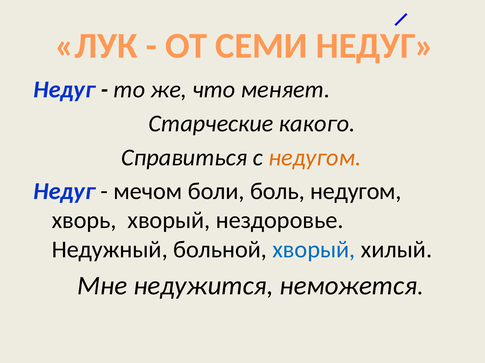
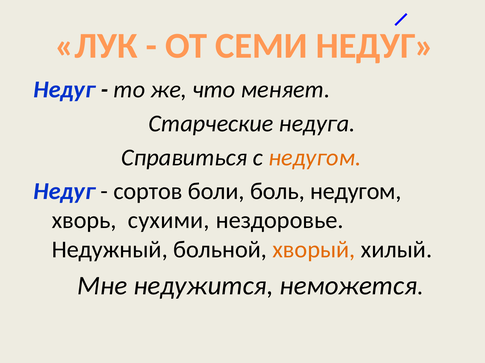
какого: какого -> недуга (317, 124)
мечом: мечом -> сортов (148, 192)
хворь хворый: хворый -> сухими (169, 221)
хворый colour: blue -> orange (314, 250)
